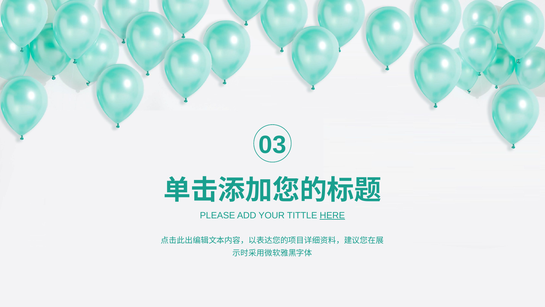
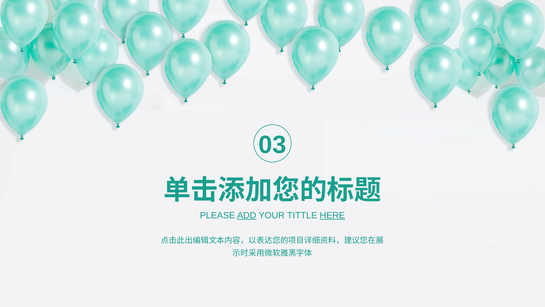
ADD underline: none -> present (247, 215)
